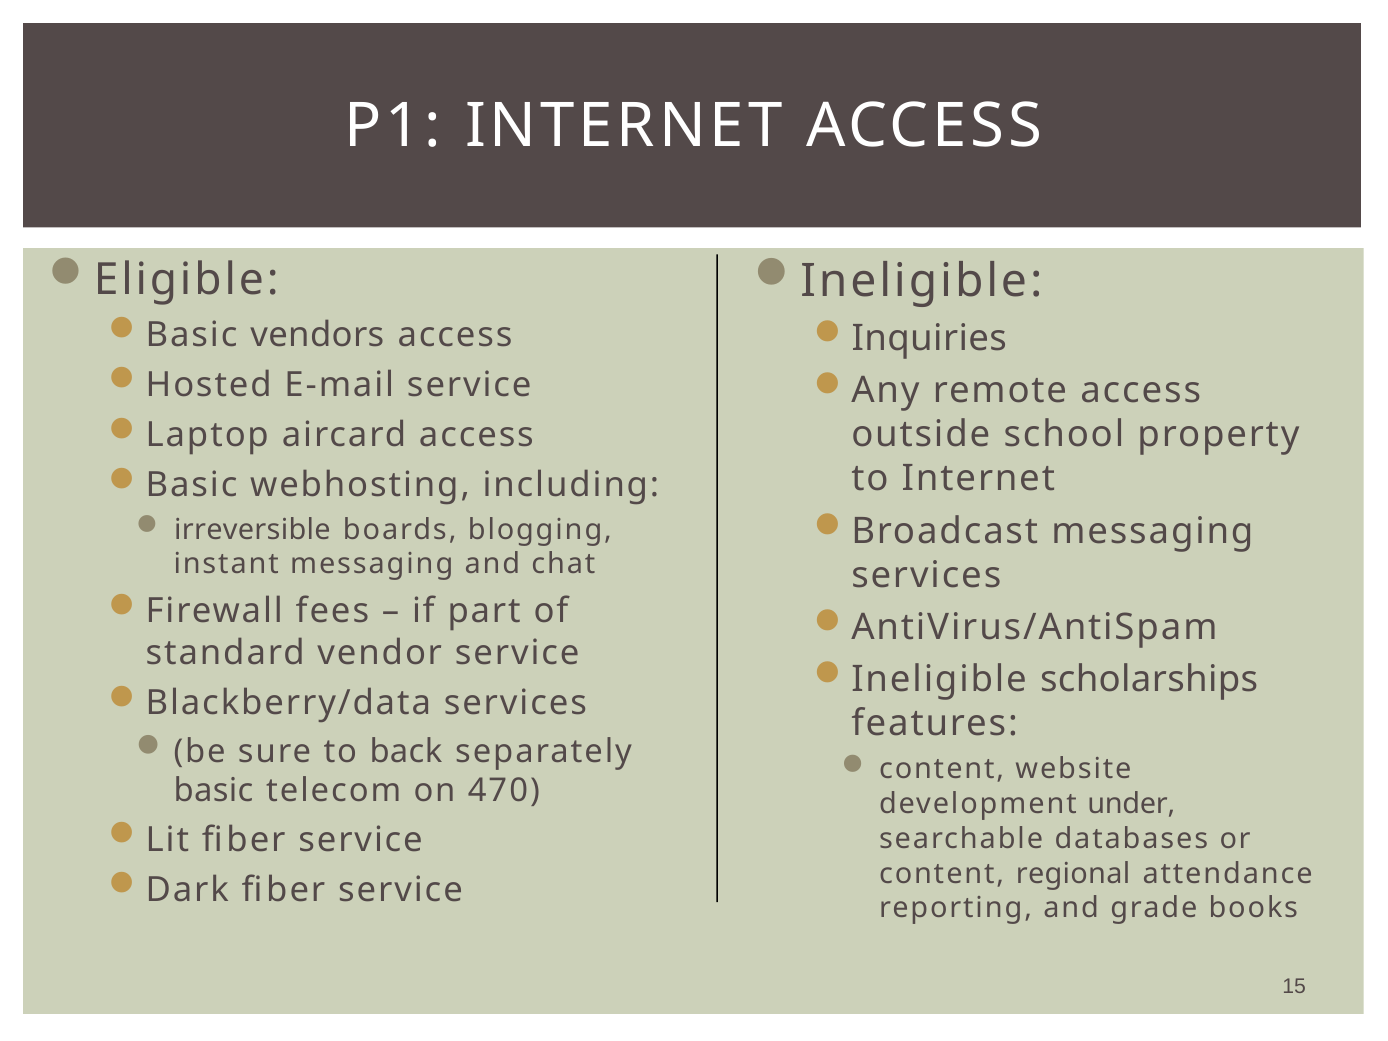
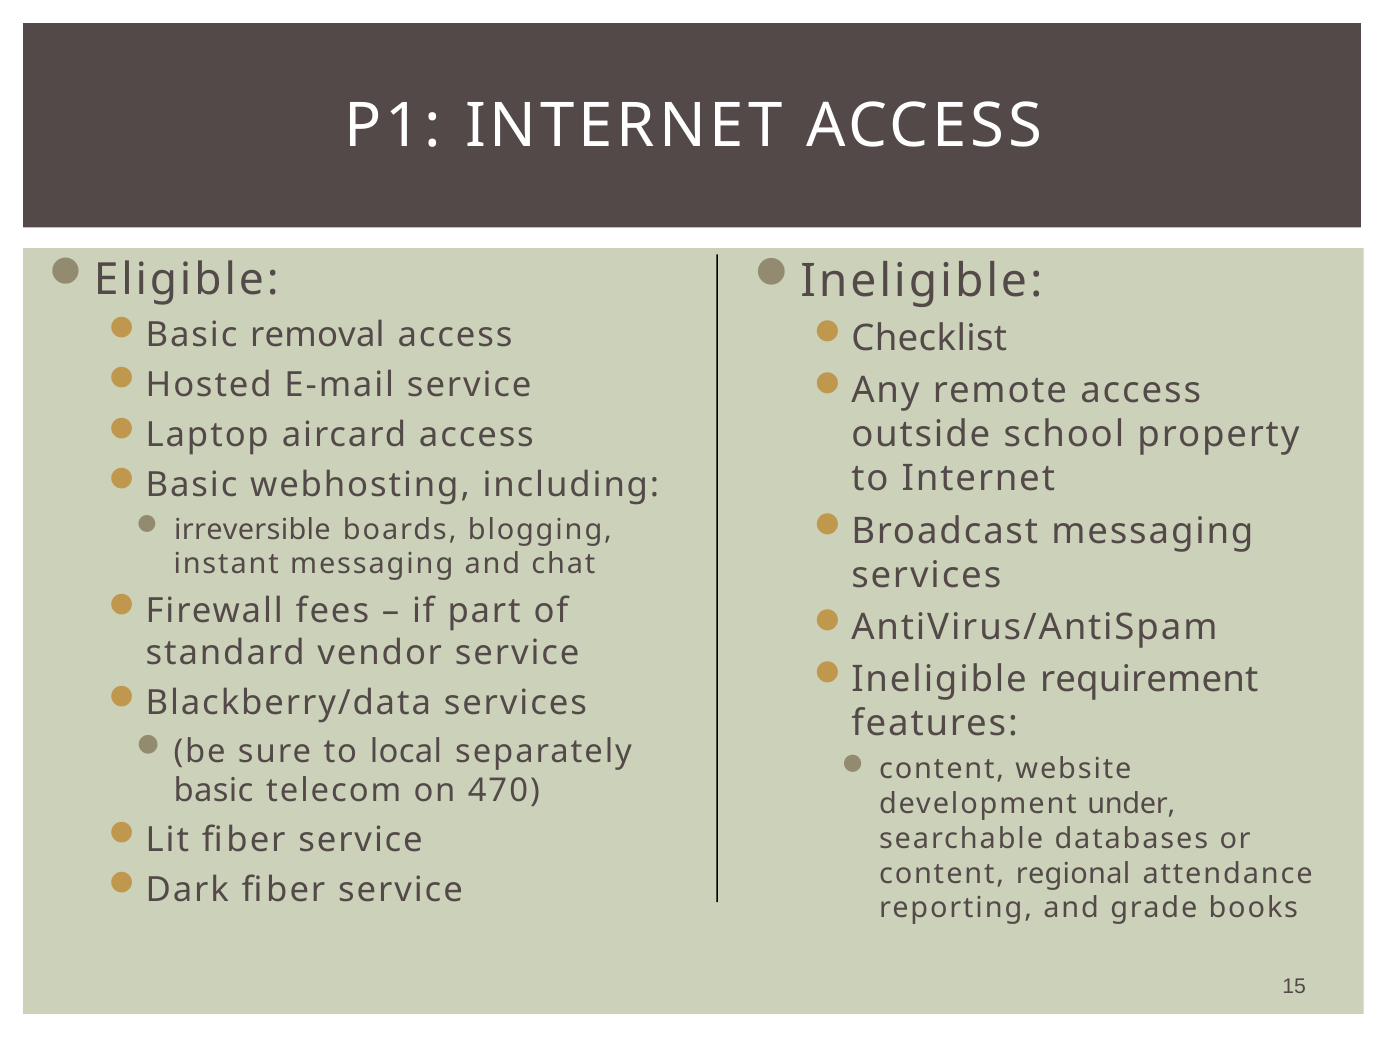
vendors: vendors -> removal (317, 335)
Inquiries: Inquiries -> Checklist (929, 338)
scholarships: scholarships -> requirement (1149, 680)
back: back -> local (406, 751)
